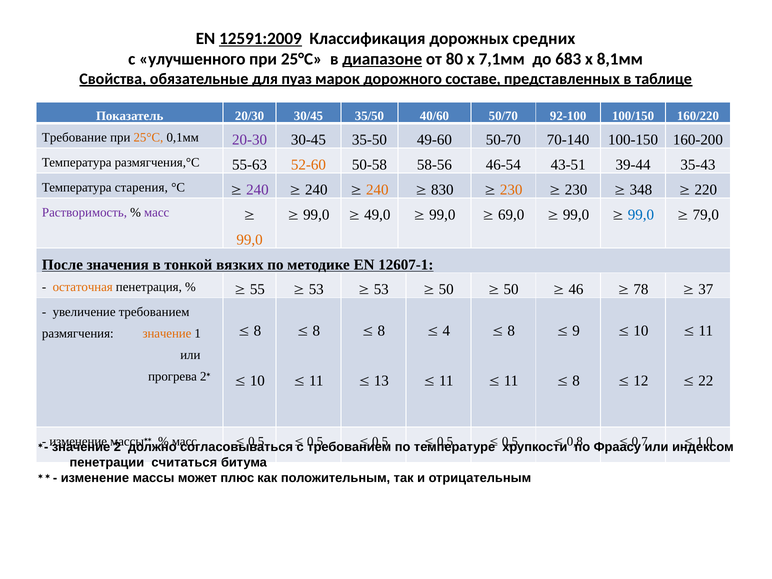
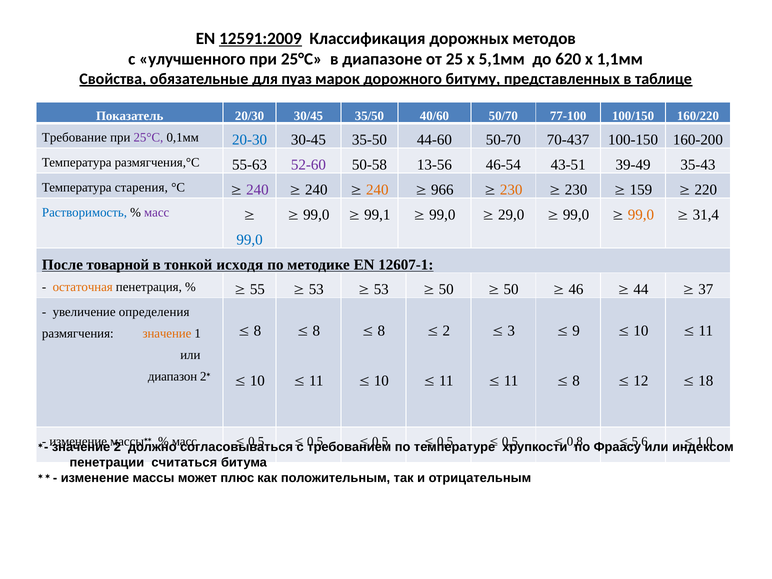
средних: средних -> методов (544, 39)
диапазоне underline: present -> none (382, 59)
80: 80 -> 25 (454, 59)
7,1мм: 7,1мм -> 5,1мм (502, 59)
683: 683 -> 620 (568, 59)
8,1мм: 8,1мм -> 1,1мм (620, 59)
составе: составе -> битуму (473, 79)
92-100: 92-100 -> 77-100 (568, 116)
25°С colour: orange -> purple (148, 138)
20-30 colour: purple -> blue (250, 140)
49-60: 49-60 -> 44-60 (434, 140)
70-140: 70-140 -> 70-437 (568, 140)
52-60 colour: orange -> purple (308, 165)
58-56: 58-56 -> 13-56 (434, 165)
39-44: 39-44 -> 39-49 (633, 165)
830: 830 -> 966 (442, 190)
348: 348 -> 159 (641, 190)
Растворимость colour: purple -> blue (84, 212)
49,0: 49,0 -> 99,1 (377, 215)
69,0: 69,0 -> 29,0 (511, 215)
99,0 colour: blue -> orange (641, 215)
79,0: 79,0 -> 31,4 (706, 215)
99,0 colour: orange -> blue (250, 240)
значения: значения -> товарной (118, 265)
вязких: вязких -> исходя (240, 265)
78: 78 -> 44 (641, 289)
увеличение требованием: требованием -> определения (154, 312)
4: 4 -> 2 (446, 331)
8: 8 -> 3 (511, 331)
прогрева: прогрева -> диапазон (173, 376)
13: 13 -> 10 (381, 381)
22: 22 -> 18 (706, 381)
0,7: 0,7 -> 5,6 (640, 441)
